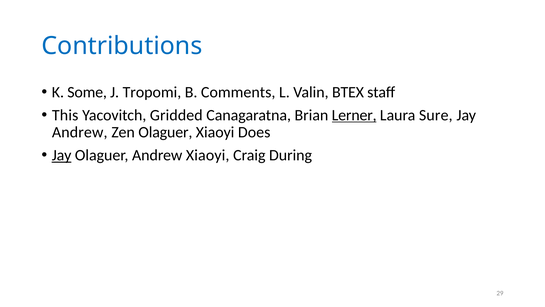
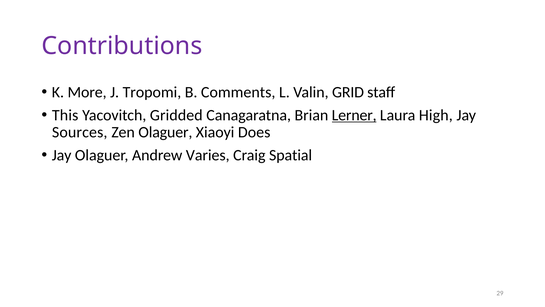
Contributions colour: blue -> purple (122, 46)
Some: Some -> More (87, 92)
BTEX: BTEX -> GRID (348, 92)
Sure: Sure -> High (436, 115)
Andrew: Andrew -> Sources (80, 132)
Jay underline: present -> none (62, 155)
Andrew Xiaoyi: Xiaoyi -> Varies (208, 155)
During: During -> Spatial (291, 155)
